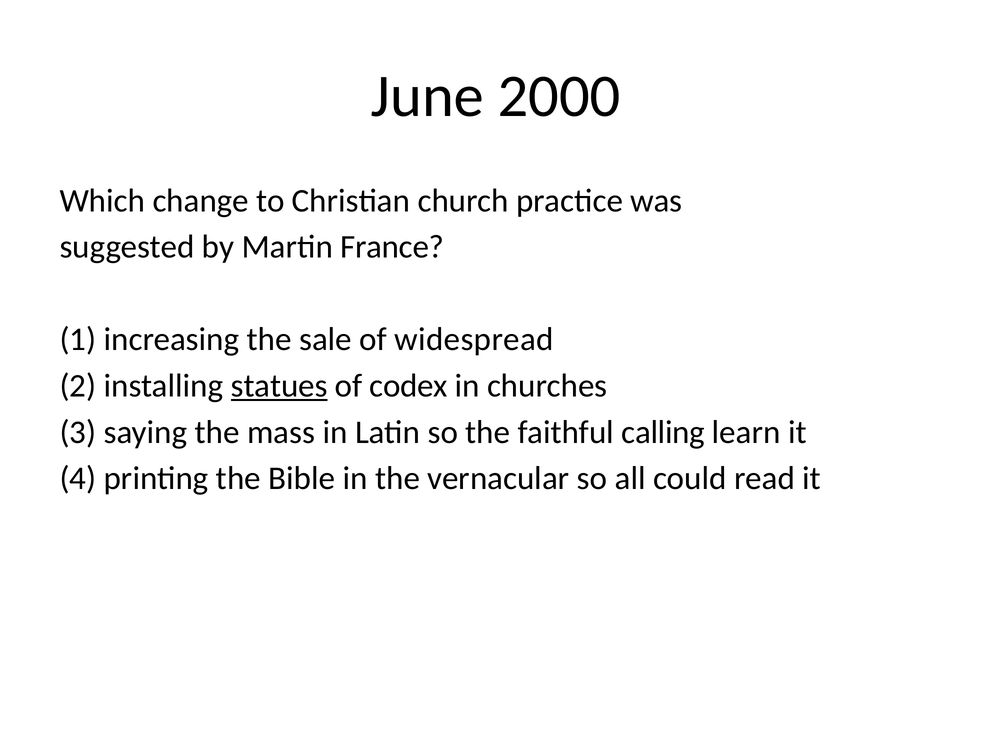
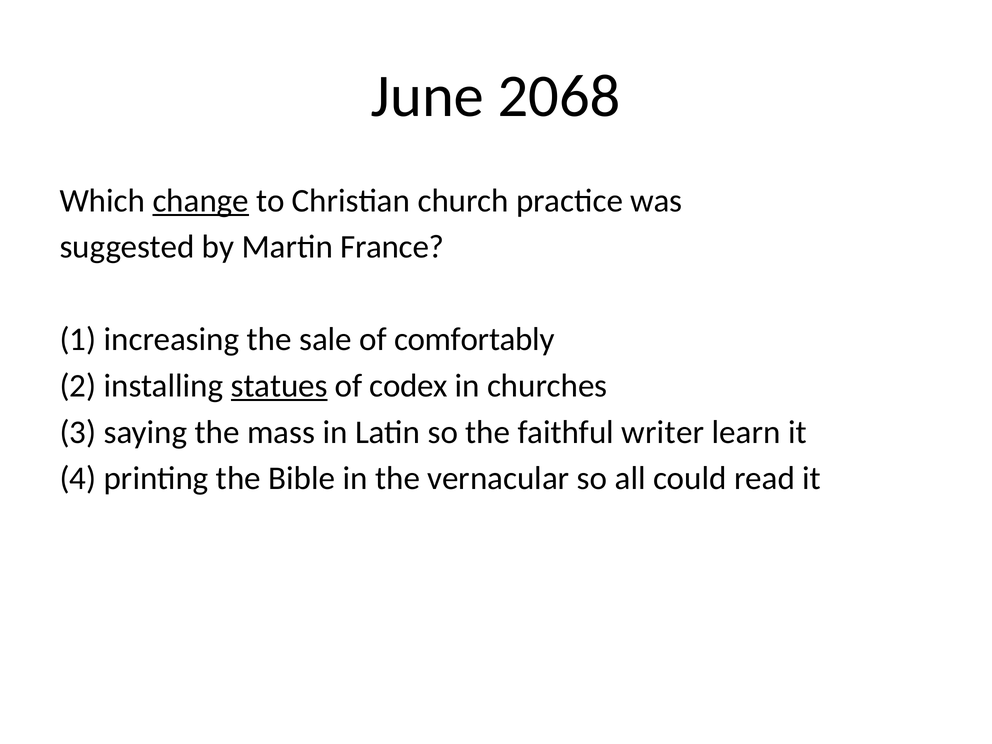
2000: 2000 -> 2068 (559, 96)
change underline: none -> present (201, 201)
widespread: widespread -> comfortably (474, 340)
calling: calling -> writer (663, 432)
